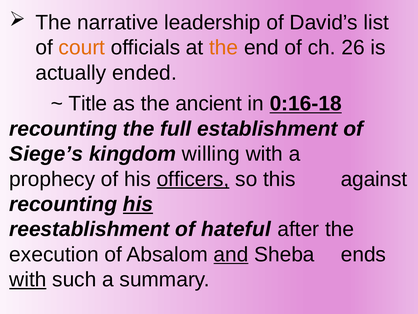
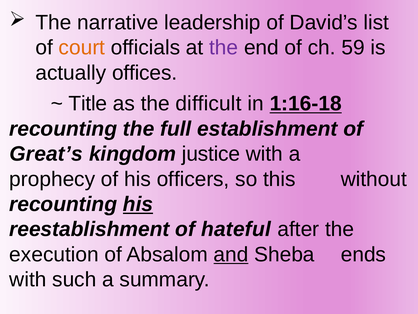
the colour: orange -> purple (224, 48)
26: 26 -> 59 (353, 48)
ended: ended -> offices (145, 73)
ancient: ancient -> difficult (209, 104)
0:16-18: 0:16-18 -> 1:16-18 (306, 104)
Siege’s: Siege’s -> Great’s (46, 154)
willing: willing -> justice (211, 154)
officers underline: present -> none (193, 179)
against: against -> without (374, 179)
with underline: present -> none (28, 279)
